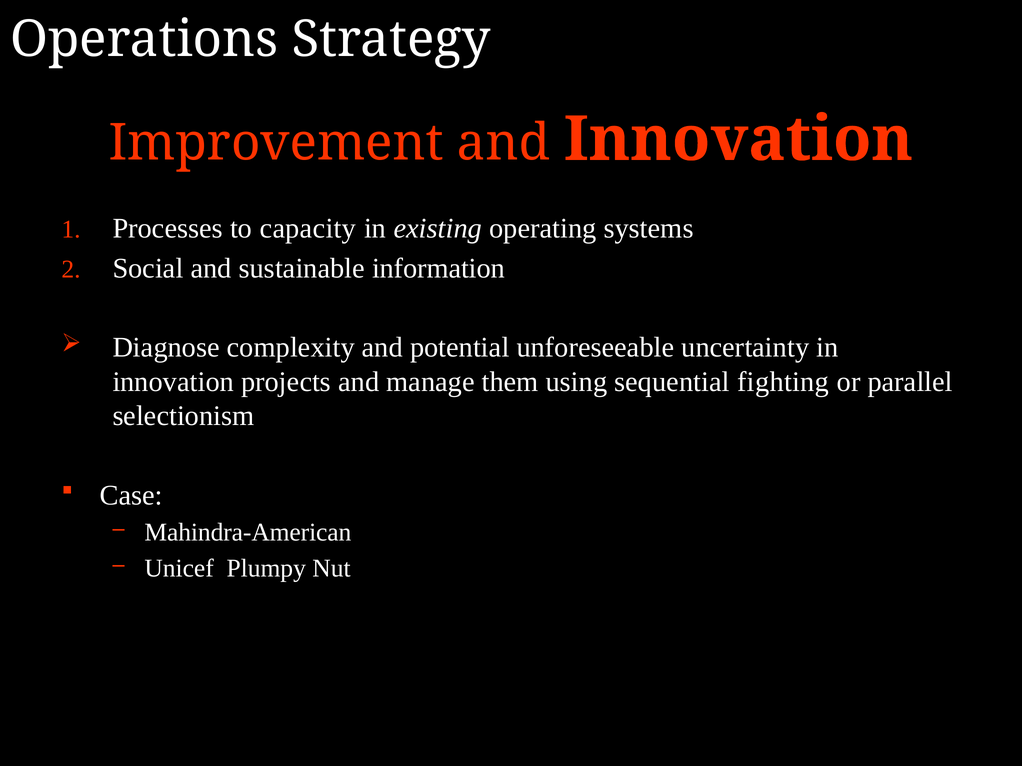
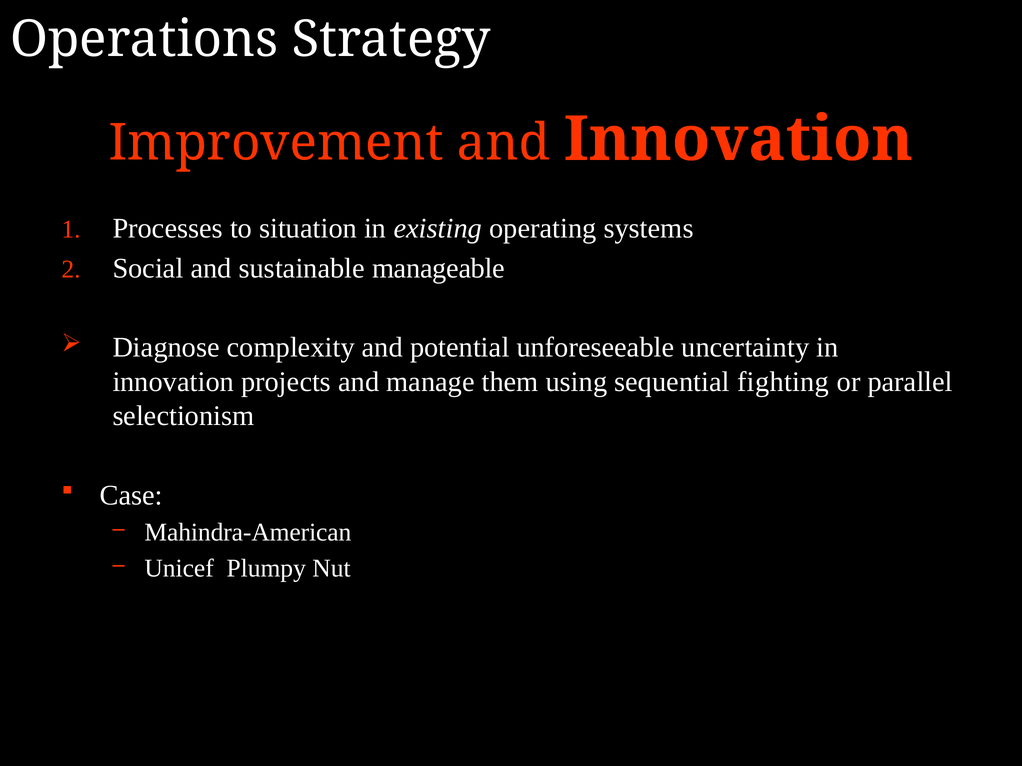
capacity: capacity -> situation (308, 229)
information: information -> manageable (439, 268)
